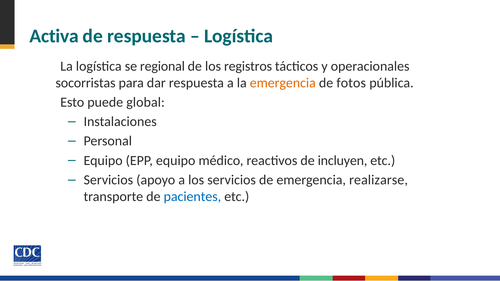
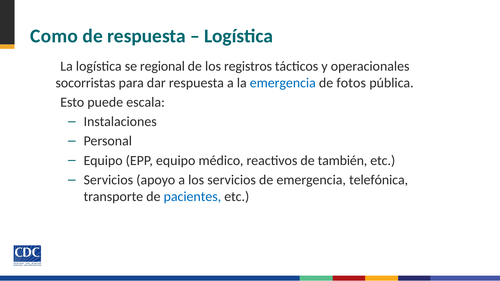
Activa: Activa -> Como (54, 36)
emergencia colour: orange -> blue (283, 83)
global: global -> escala (146, 102)
incluyen: incluyen -> también (343, 161)
realizarse: realizarse -> telefónica (379, 180)
